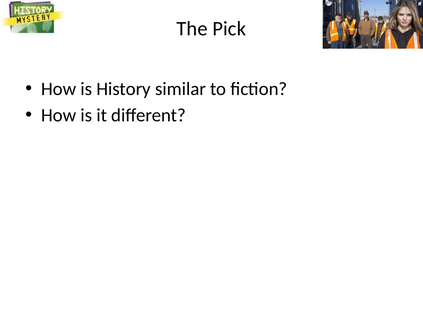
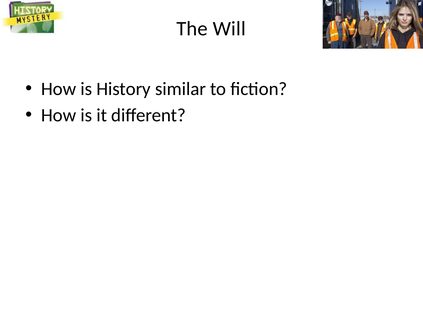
Pick: Pick -> Will (229, 29)
